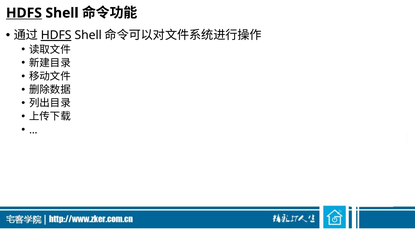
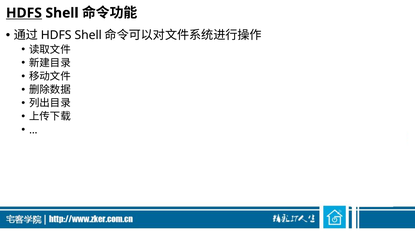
HDFS underline: present -> none (56, 35)
